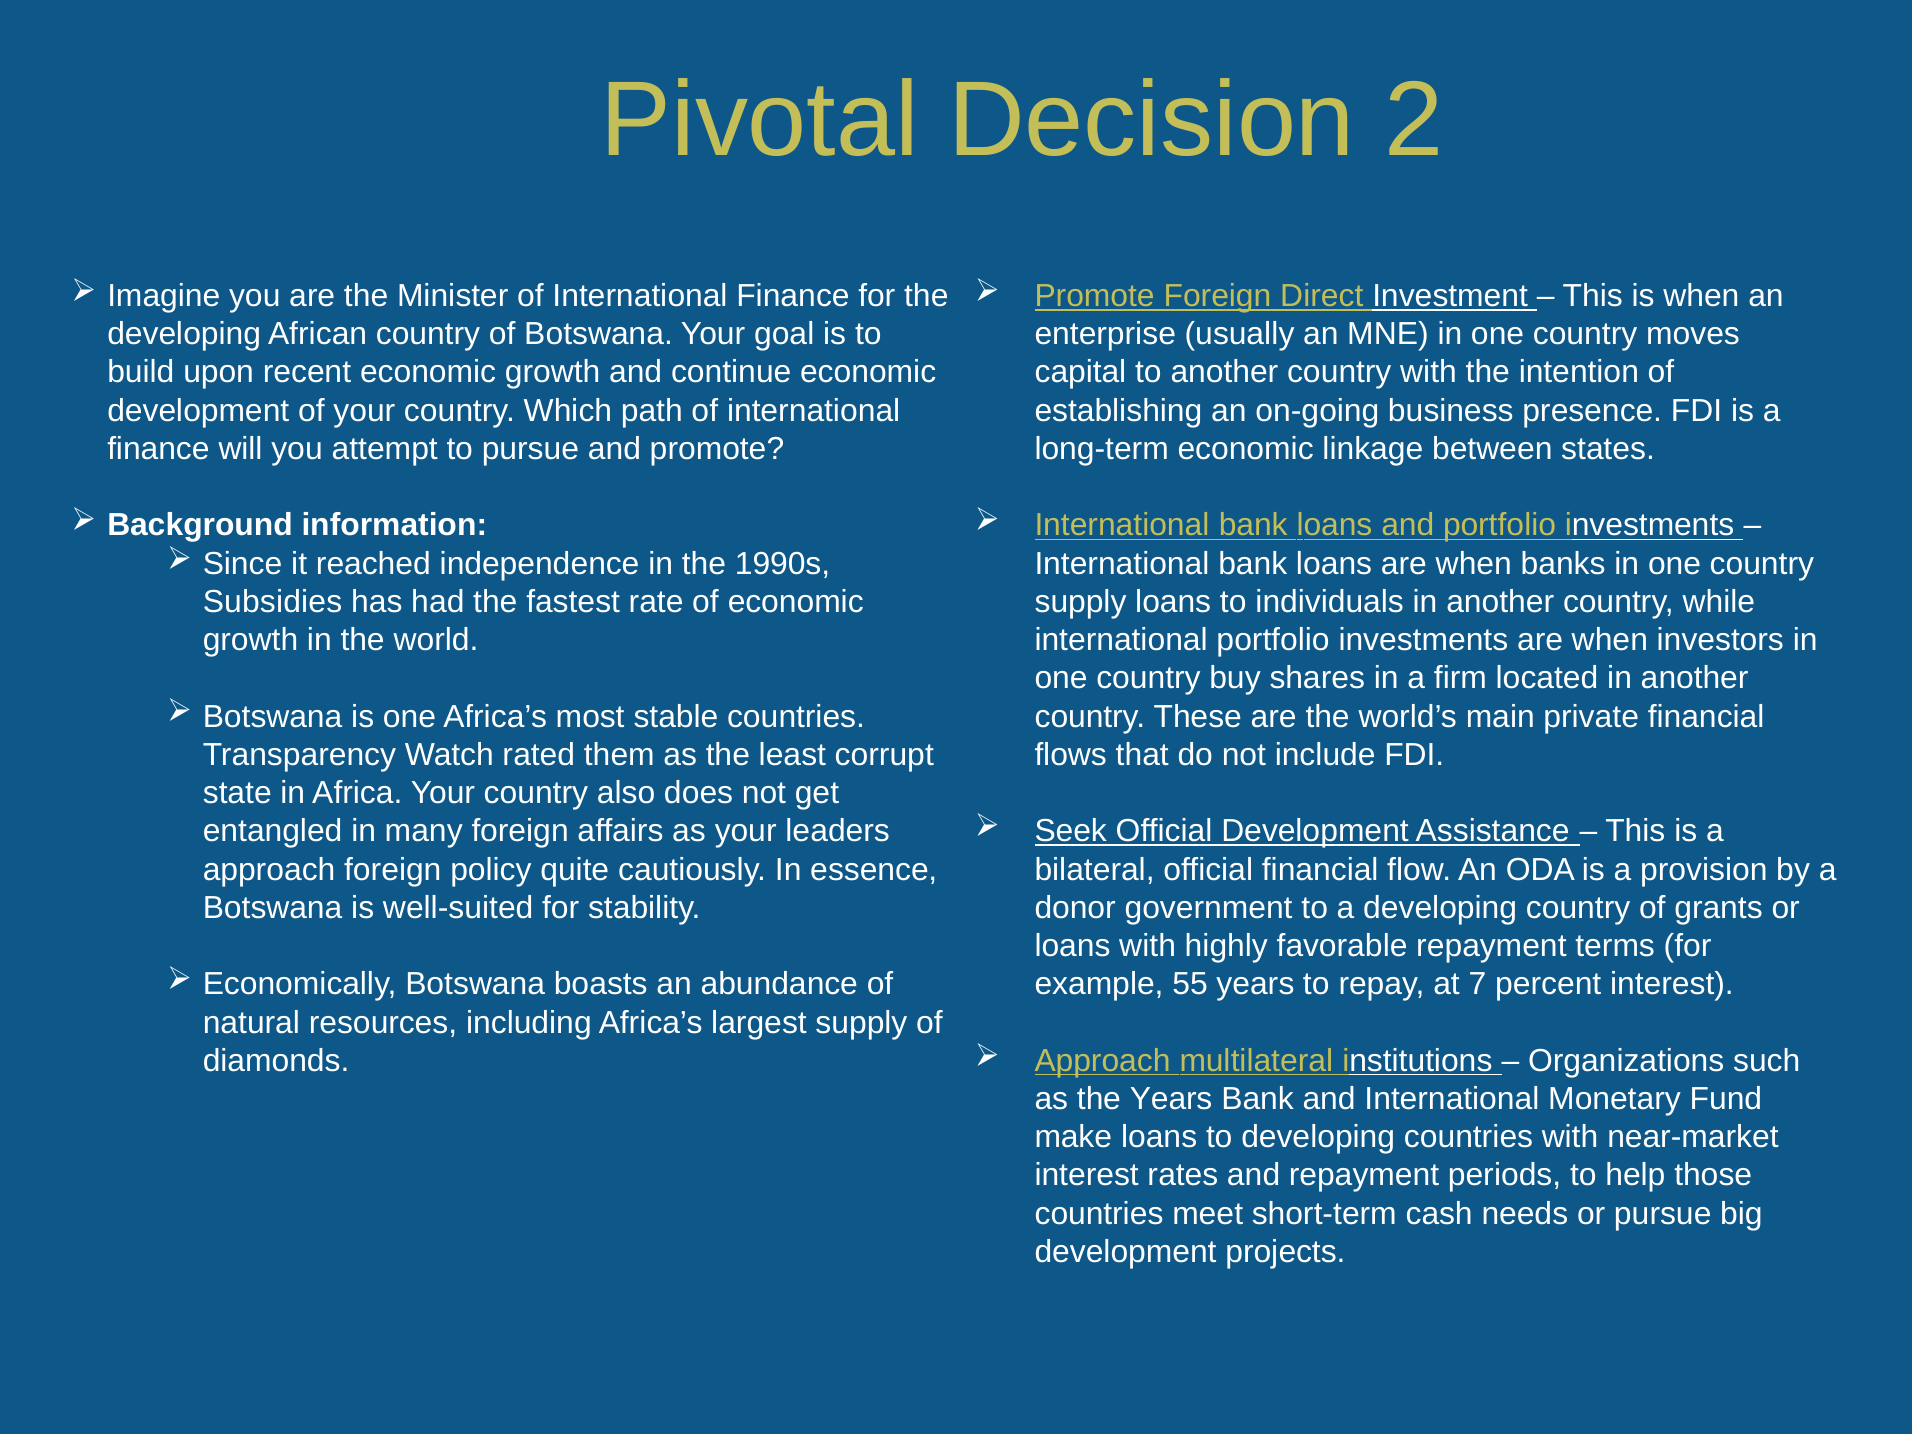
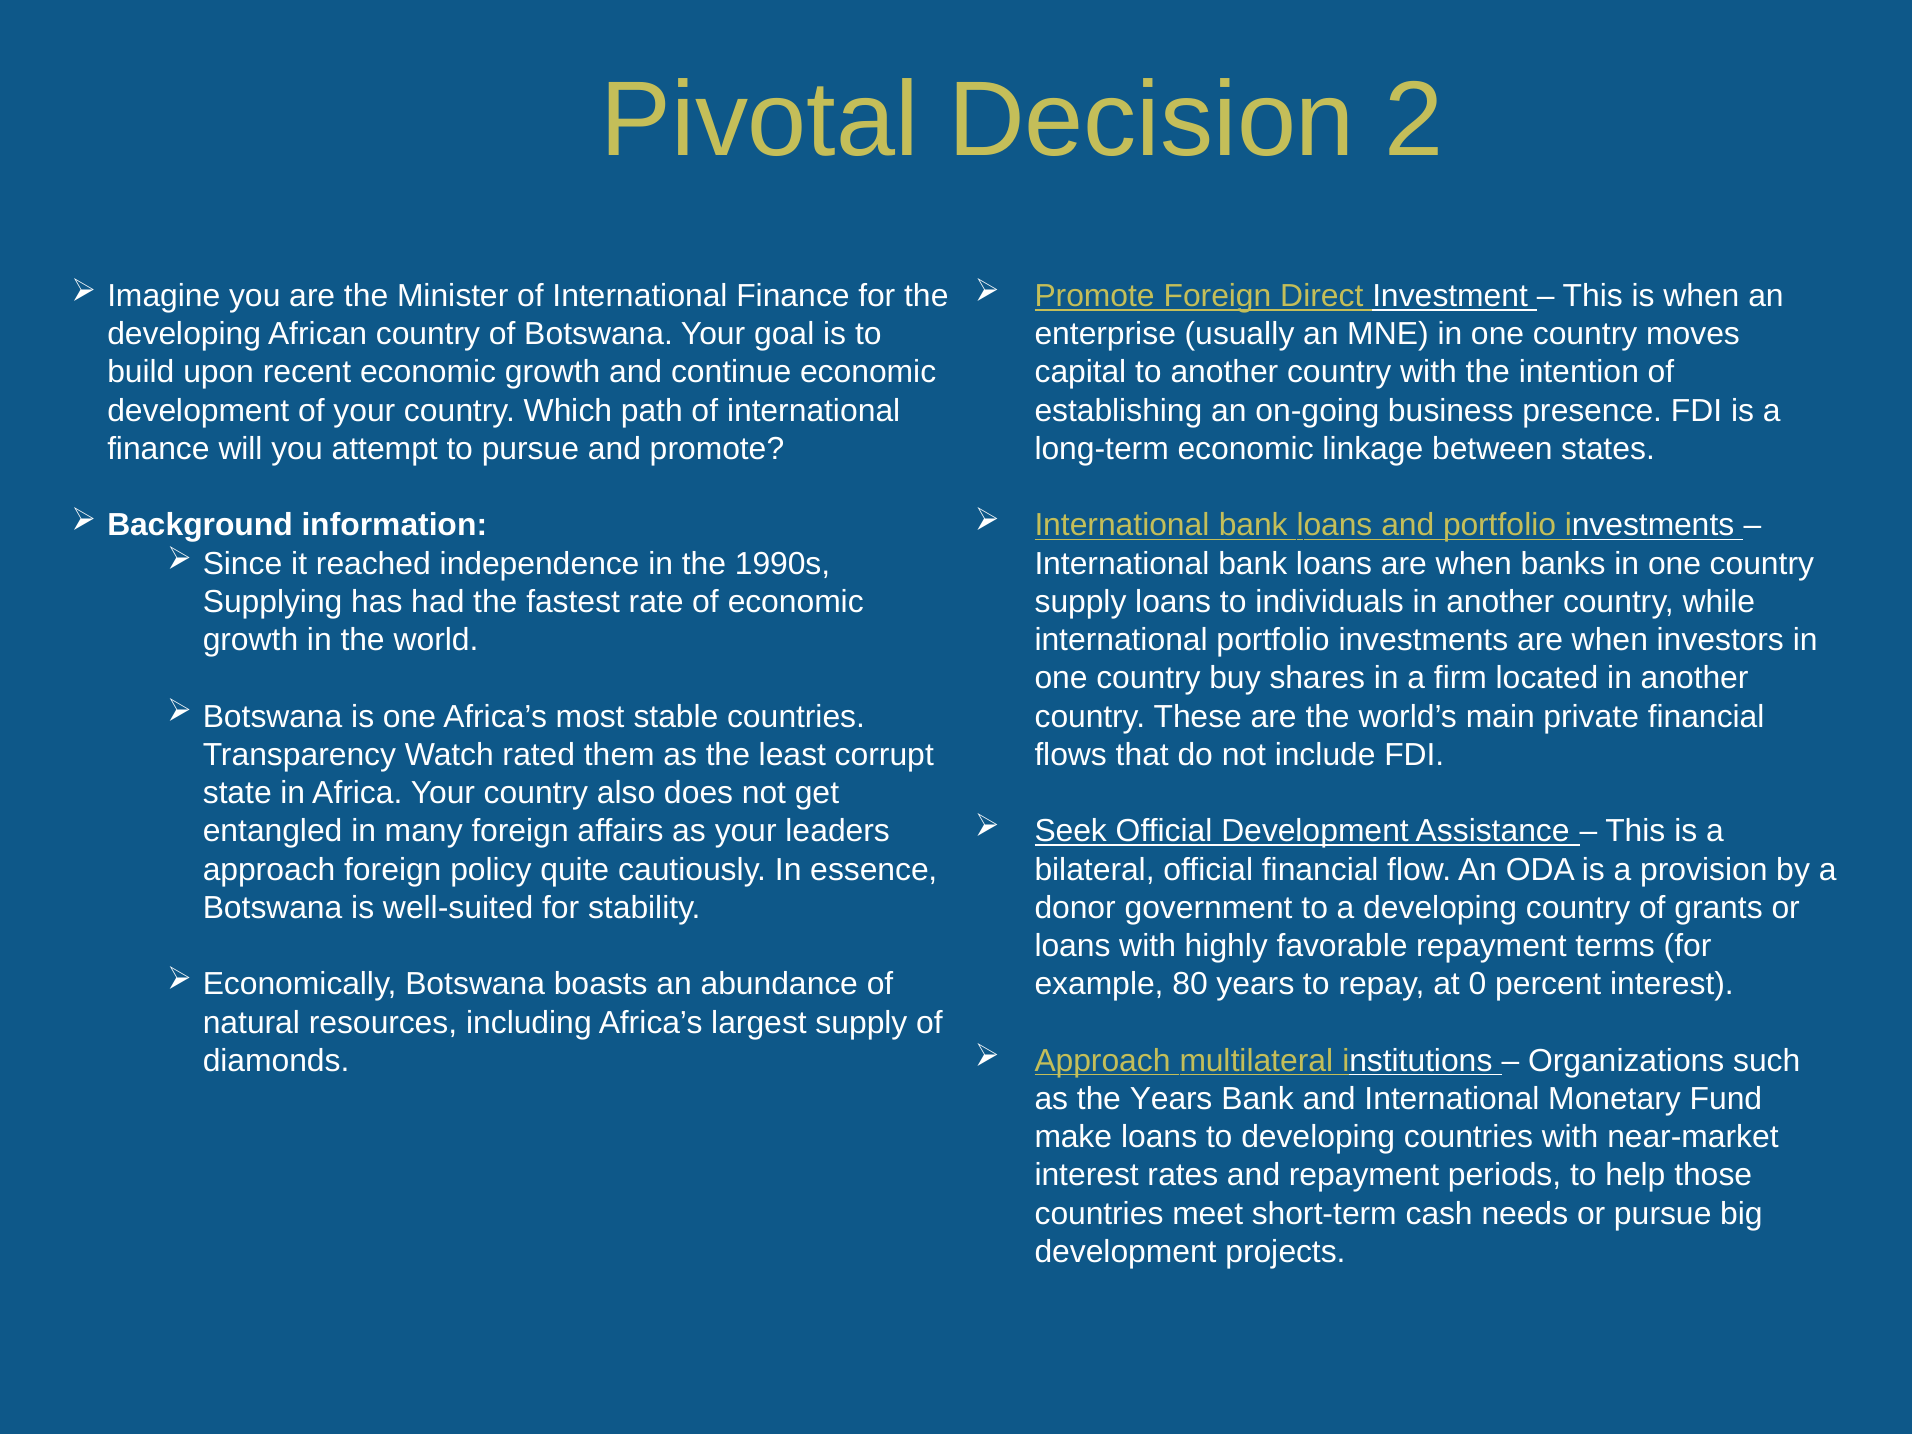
Subsidies: Subsidies -> Supplying (273, 602)
55: 55 -> 80 (1190, 984)
7: 7 -> 0 (1477, 984)
